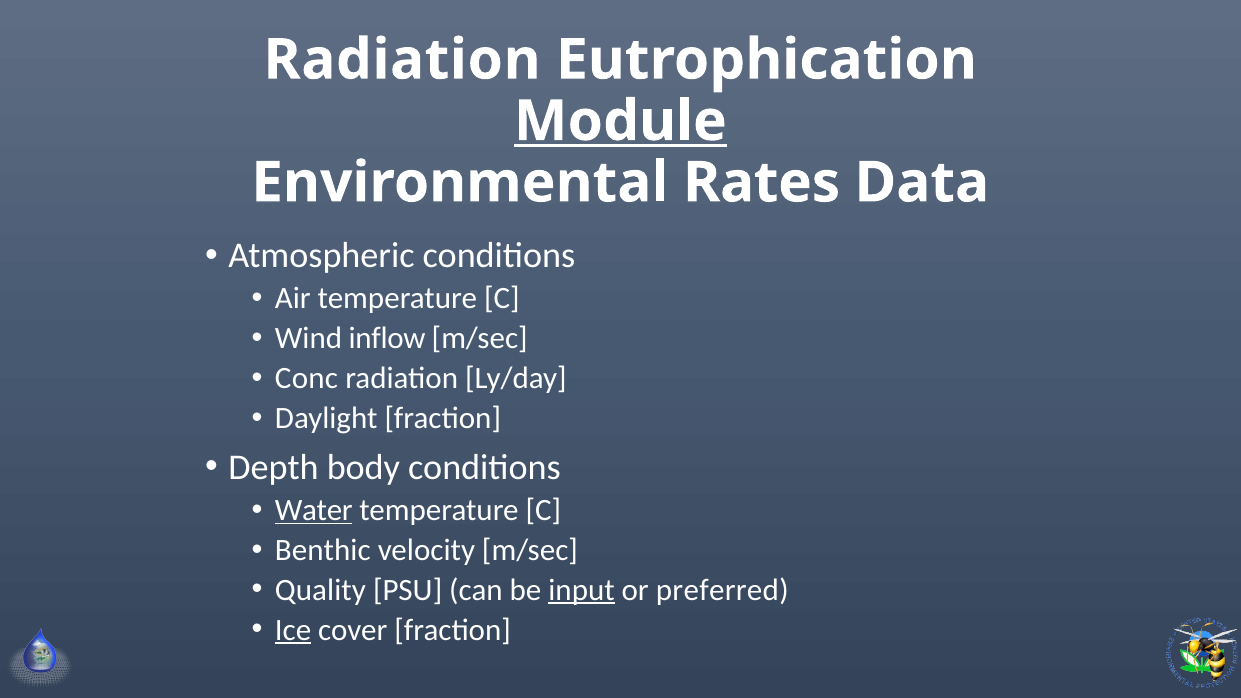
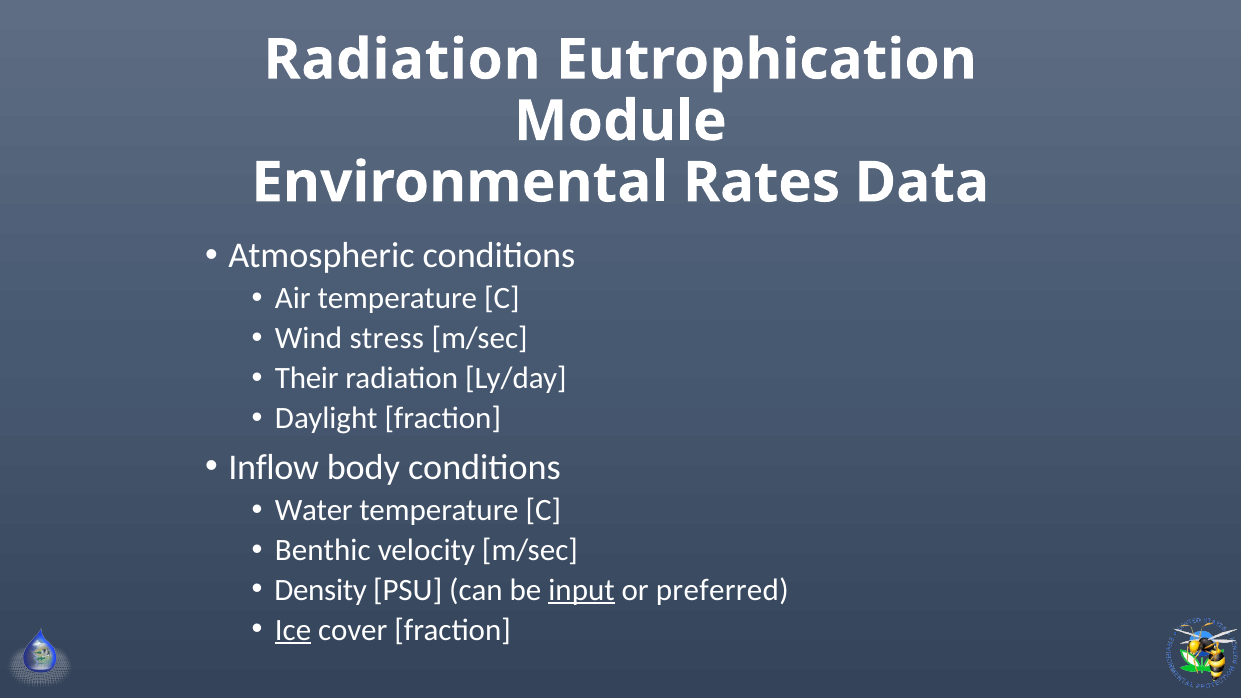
Module underline: present -> none (620, 121)
inflow: inflow -> stress (387, 338)
Conc: Conc -> Their (307, 378)
Depth: Depth -> Inflow (274, 467)
Water underline: present -> none (314, 510)
Quality: Quality -> Density (321, 590)
